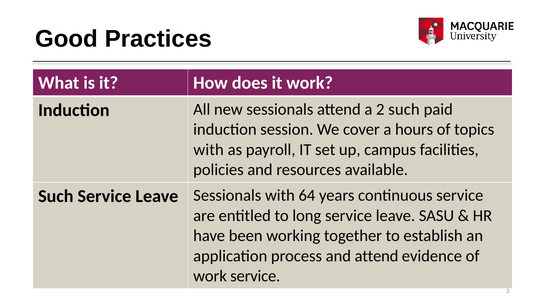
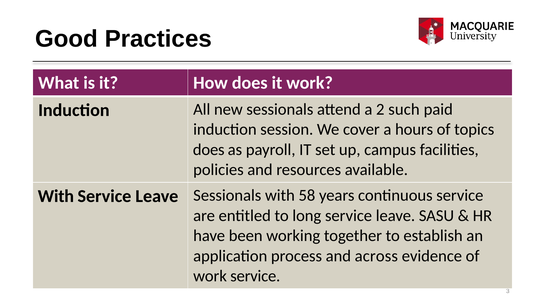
with: with -> does (209, 150)
Such: Such -> With (56, 196)
64: 64 -> 58 (307, 195)
and attend: attend -> across (376, 256)
